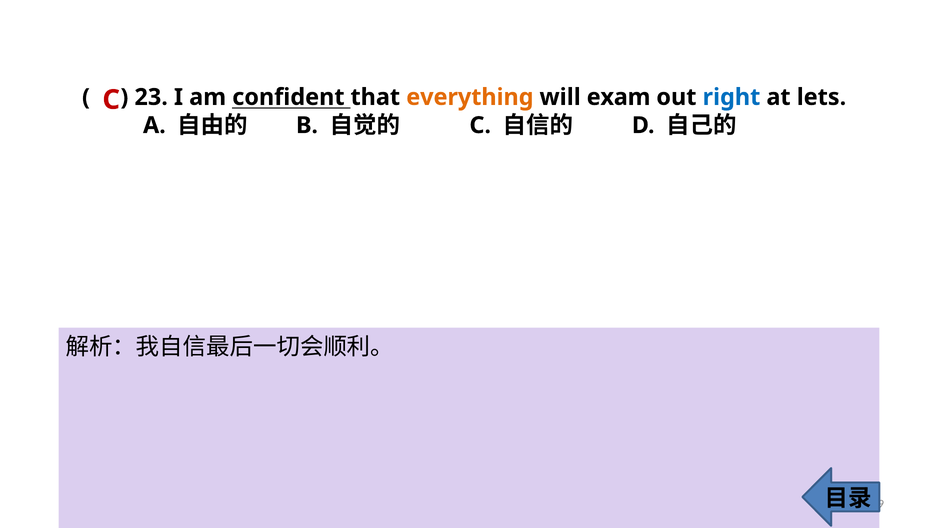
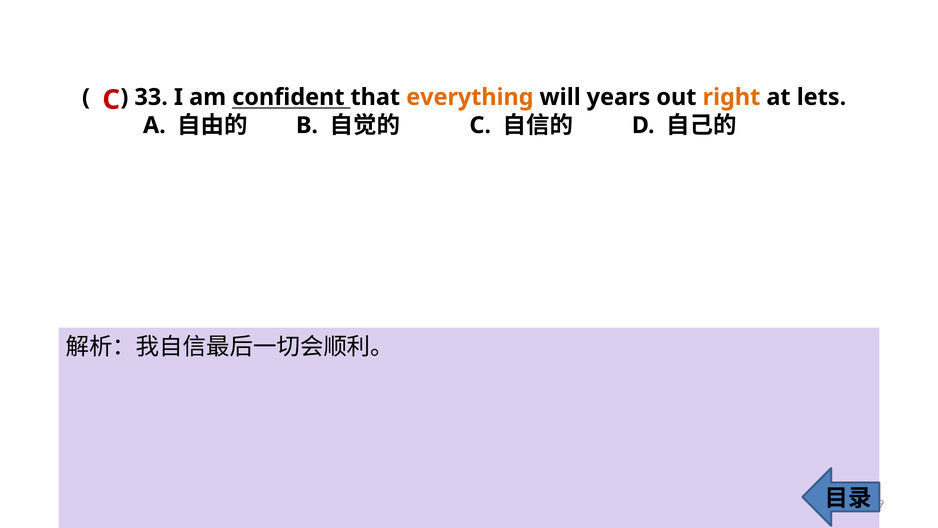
23: 23 -> 33 (151, 97)
exam: exam -> years (618, 97)
right colour: blue -> orange (731, 97)
